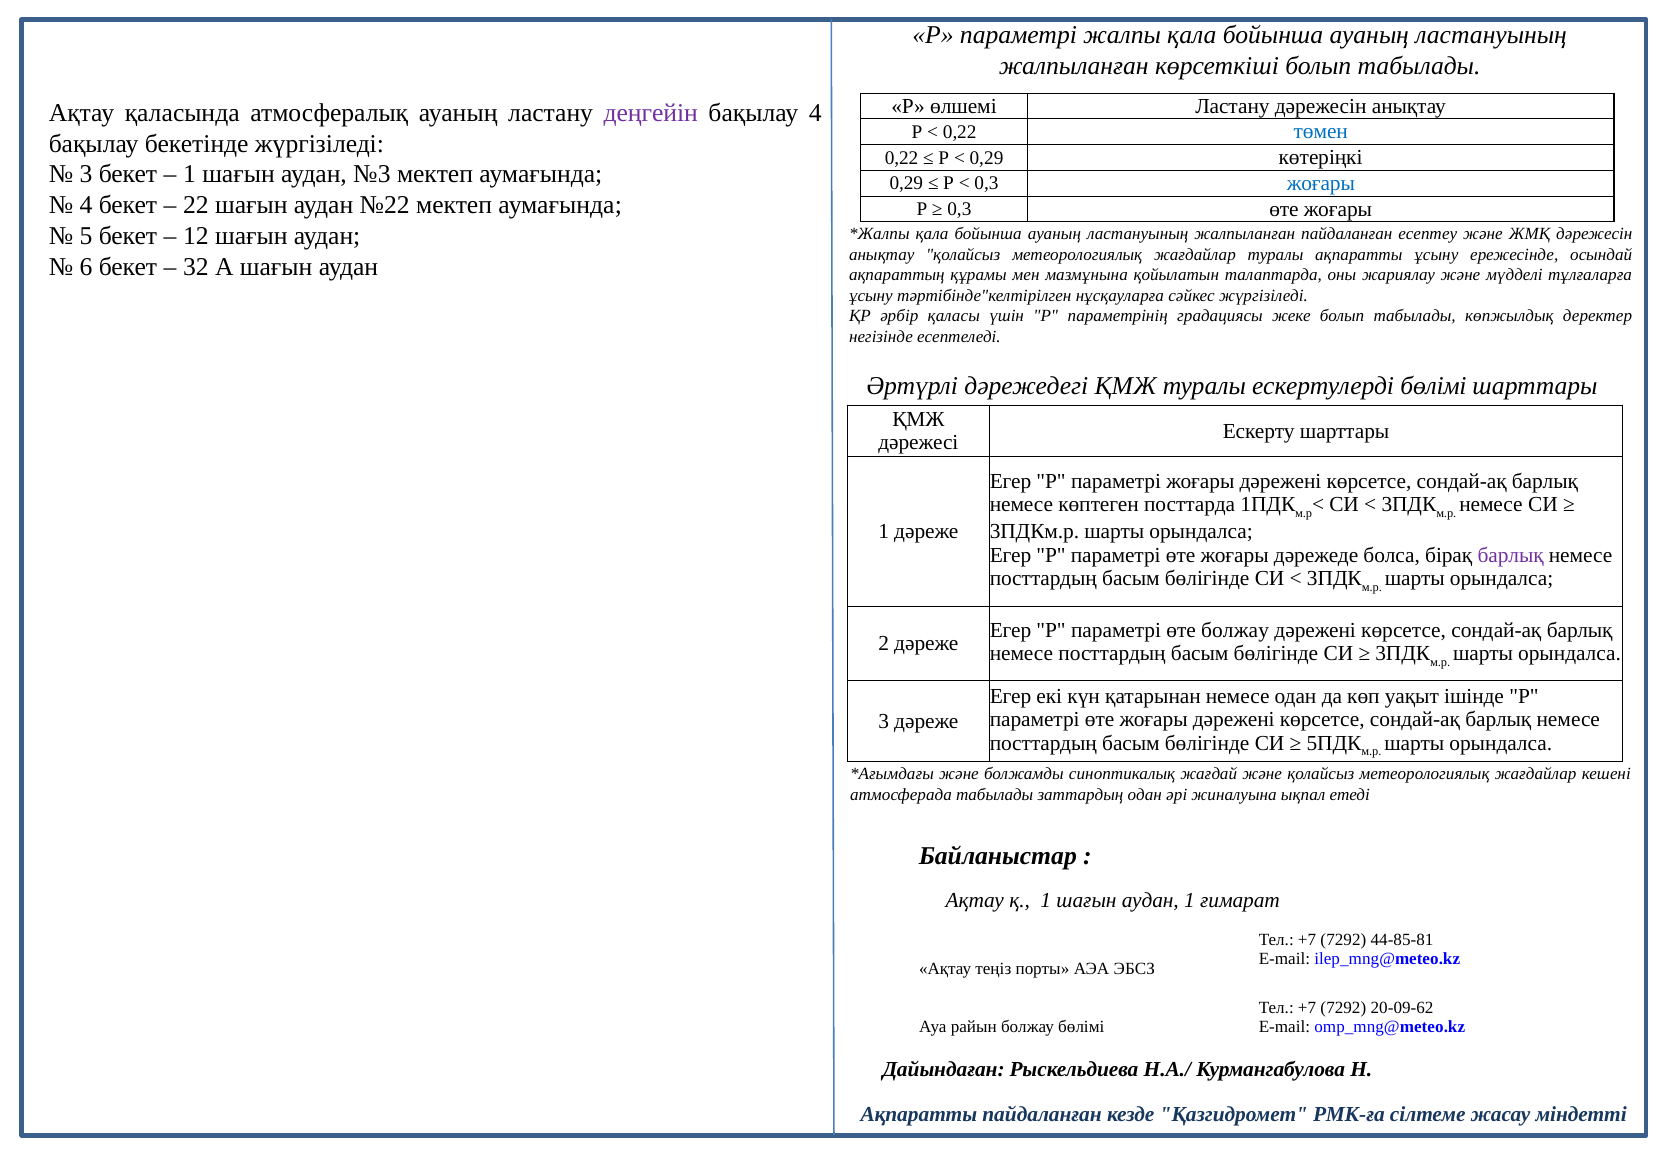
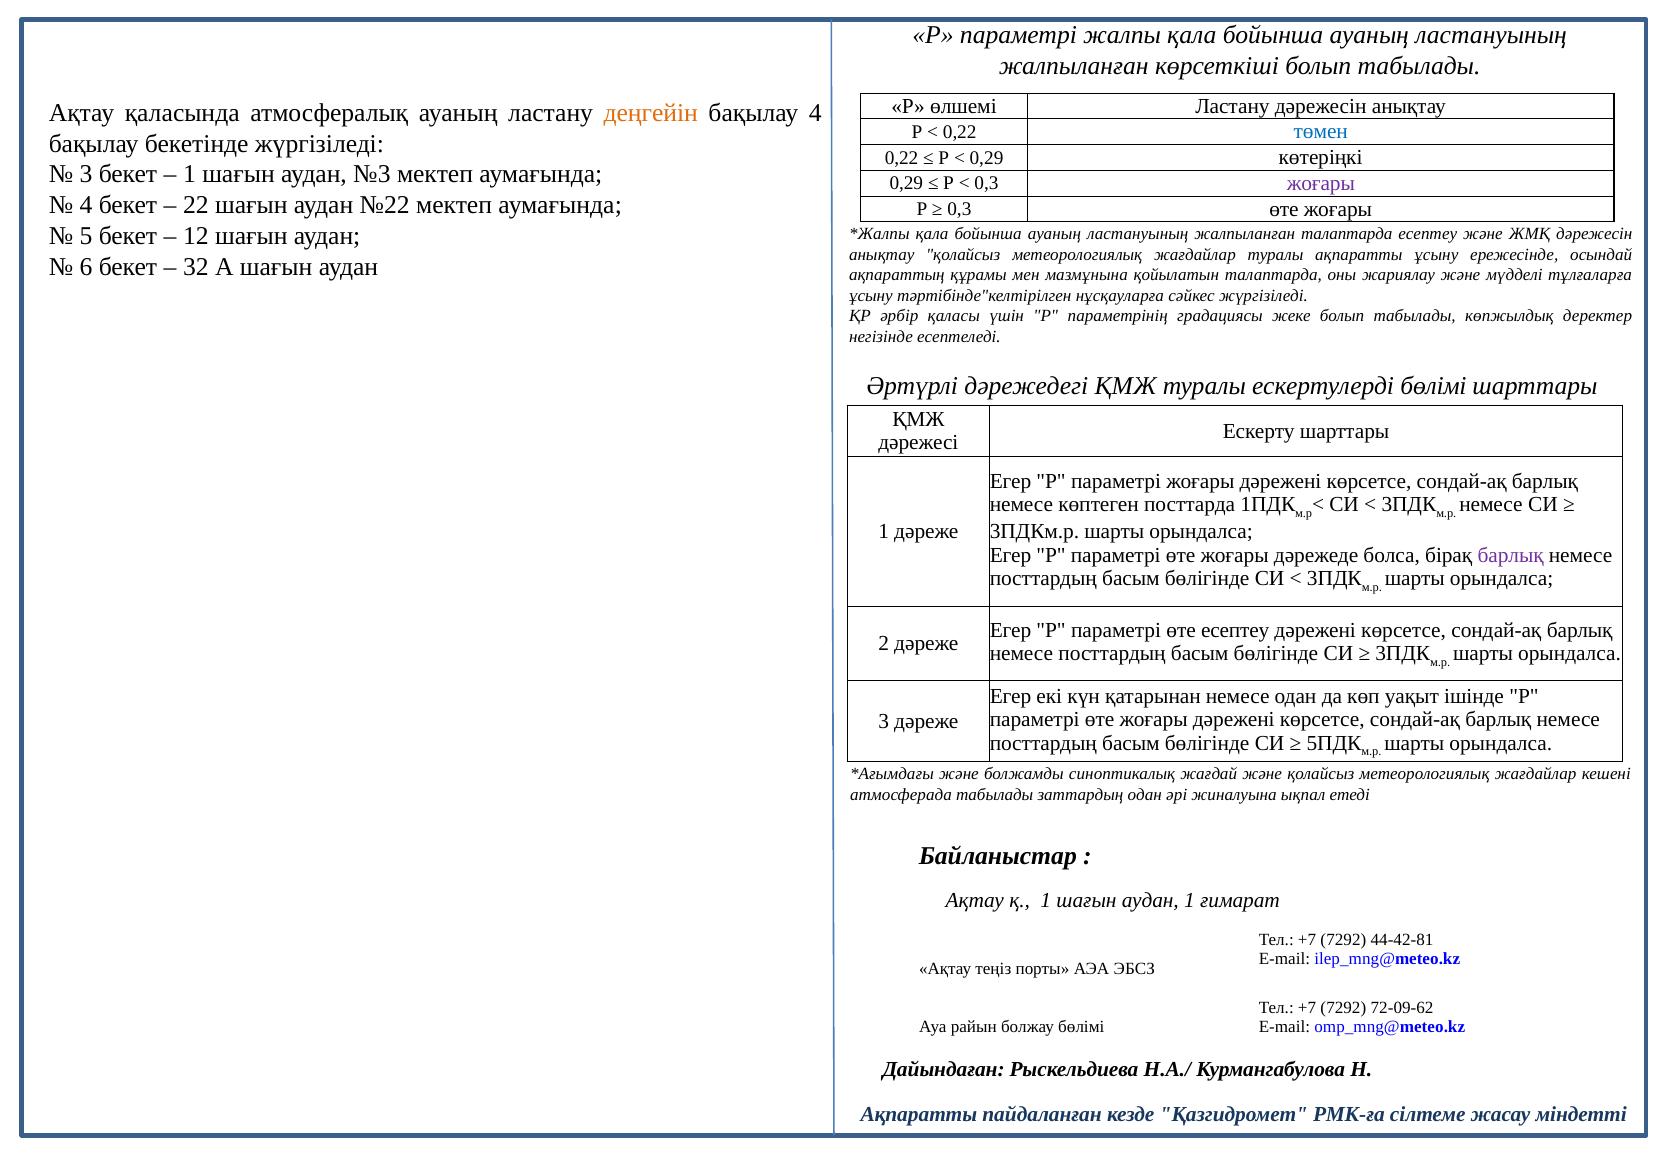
деңгейін colour: purple -> orange (651, 113)
жоғары colour: blue -> purple (1321, 183)
жалпыланған пайдаланған: пайдаланған -> талаптарда (1347, 234)
өте болжау: болжау -> есептеу (1235, 630)
44-85-81: 44-85-81 -> 44-42-81 (1402, 940)
20-09-62: 20-09-62 -> 72-09-62 (1402, 1007)
